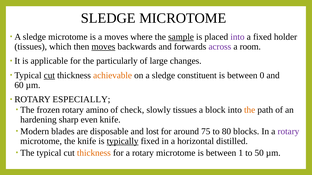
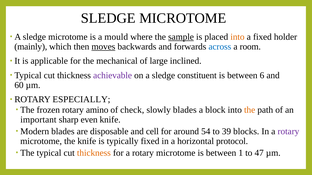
a moves: moves -> mould (116, 37)
into colour: purple -> orange (237, 37)
tissues: tissues -> mainly (31, 47)
across colour: purple -> blue (220, 47)
particularly: particularly -> mechanical (117, 61)
changes: changes -> inclined (186, 61)
cut underline: present -> none (49, 76)
achievable colour: orange -> purple (113, 76)
0: 0 -> 6 (262, 76)
slowly tissues: tissues -> blades (185, 110)
hardening: hardening -> important (38, 120)
lost: lost -> cell (152, 132)
75: 75 -> 54 (206, 132)
80: 80 -> 39 (226, 132)
typically underline: present -> none (123, 142)
distilled: distilled -> protocol (232, 142)
50: 50 -> 47 (259, 153)
